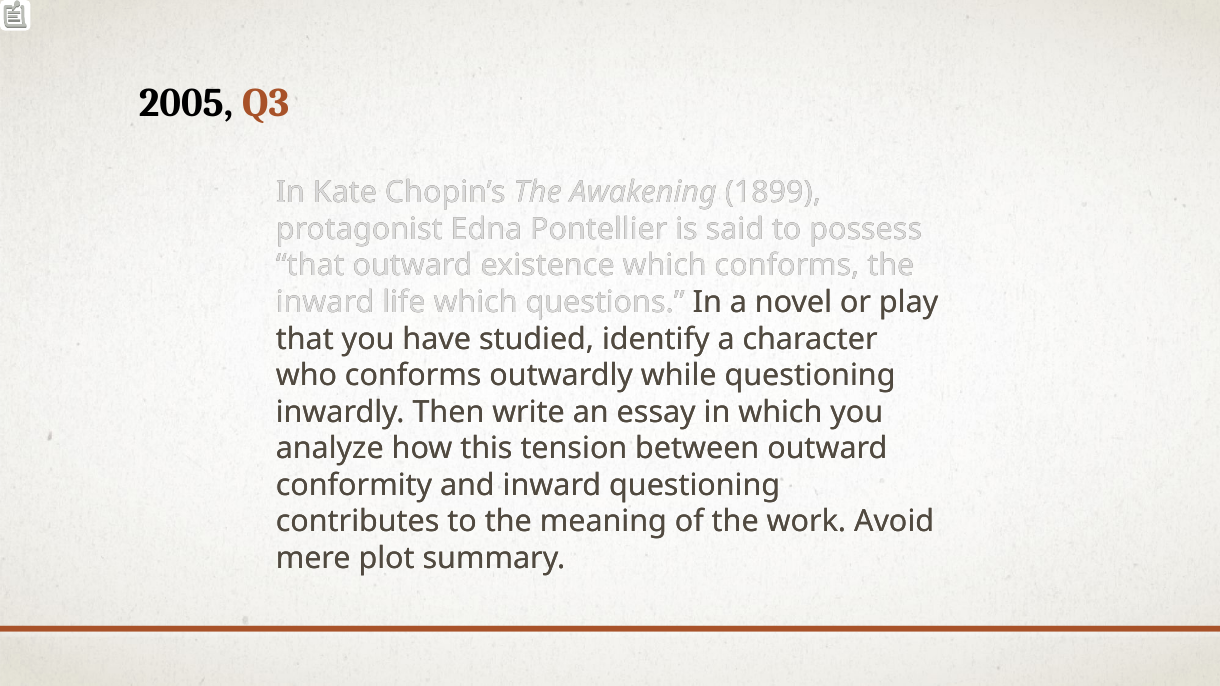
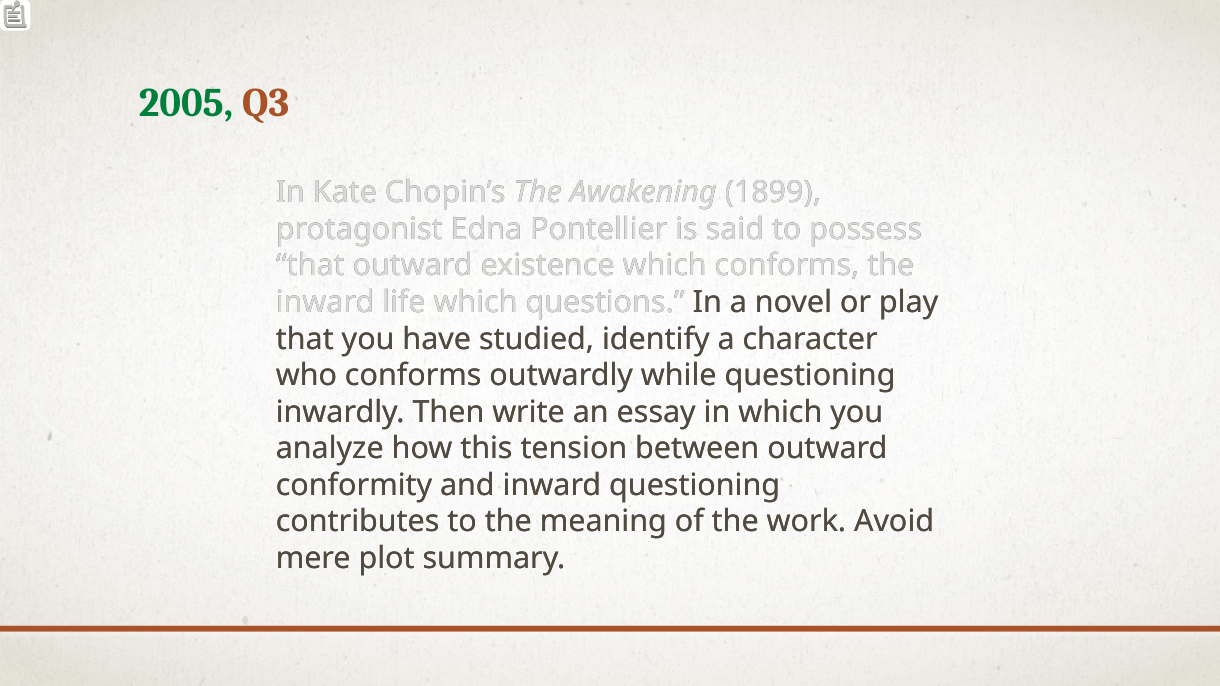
2005 colour: black -> green (186, 103)
